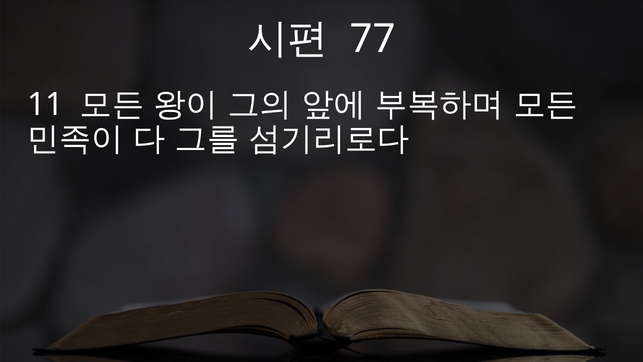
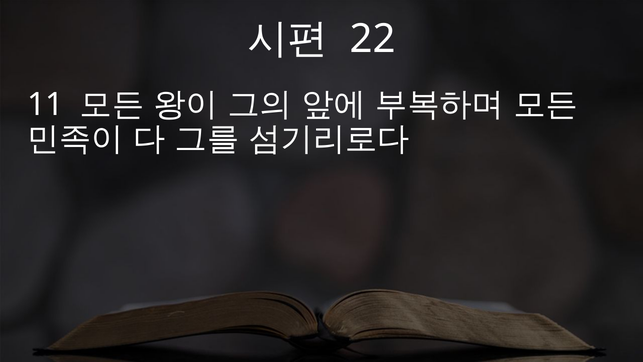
77: 77 -> 22 (373, 39)
